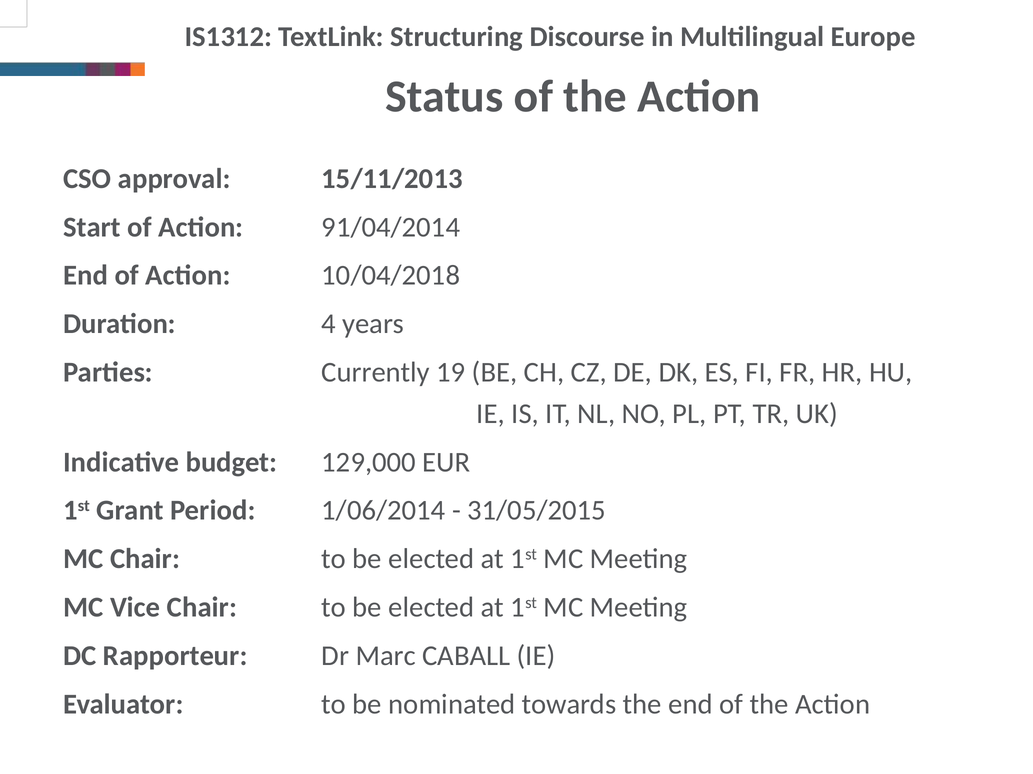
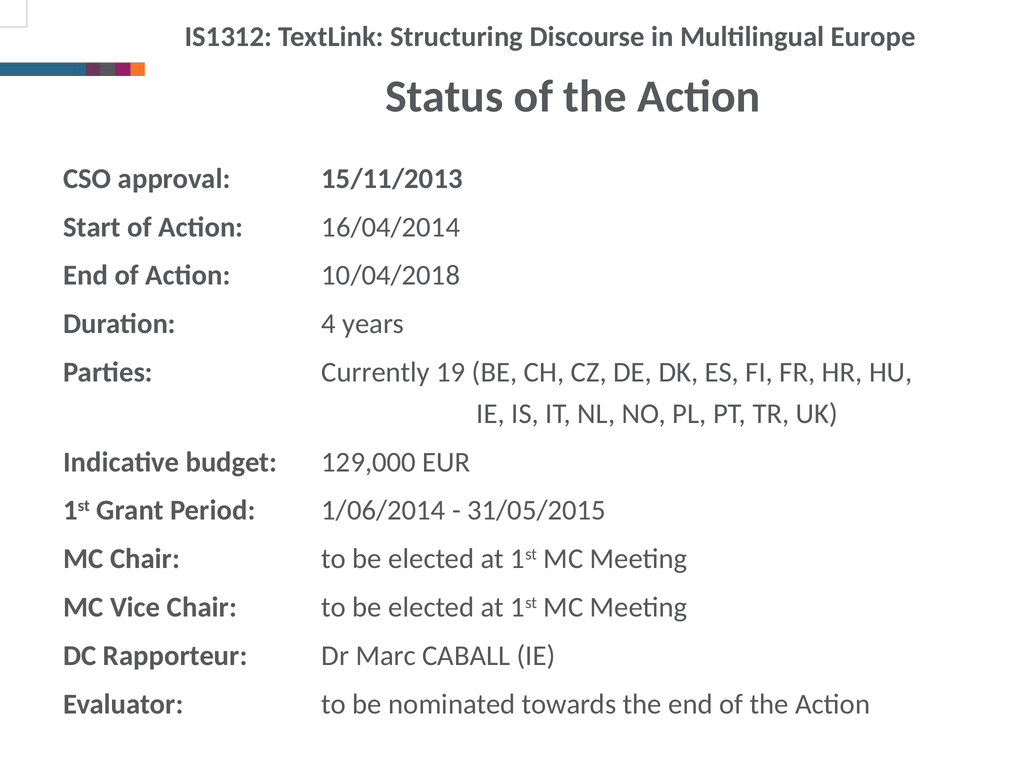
91/04/2014: 91/04/2014 -> 16/04/2014 (391, 227)
